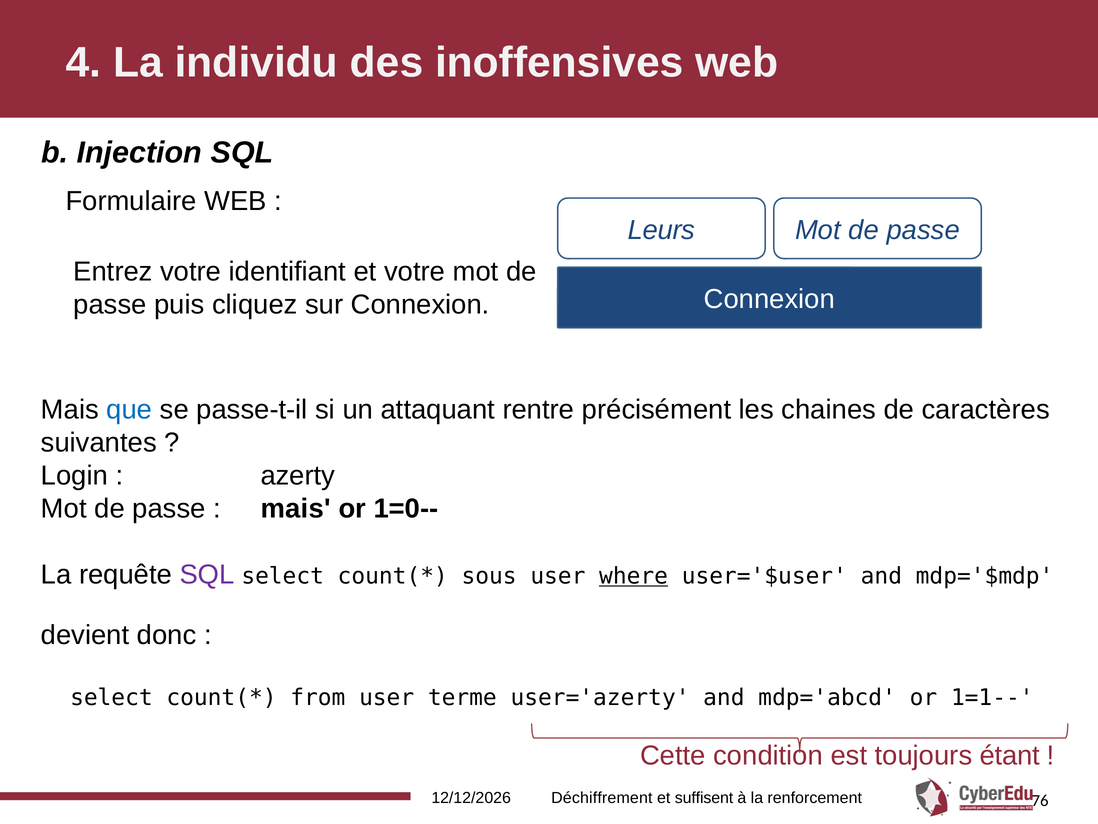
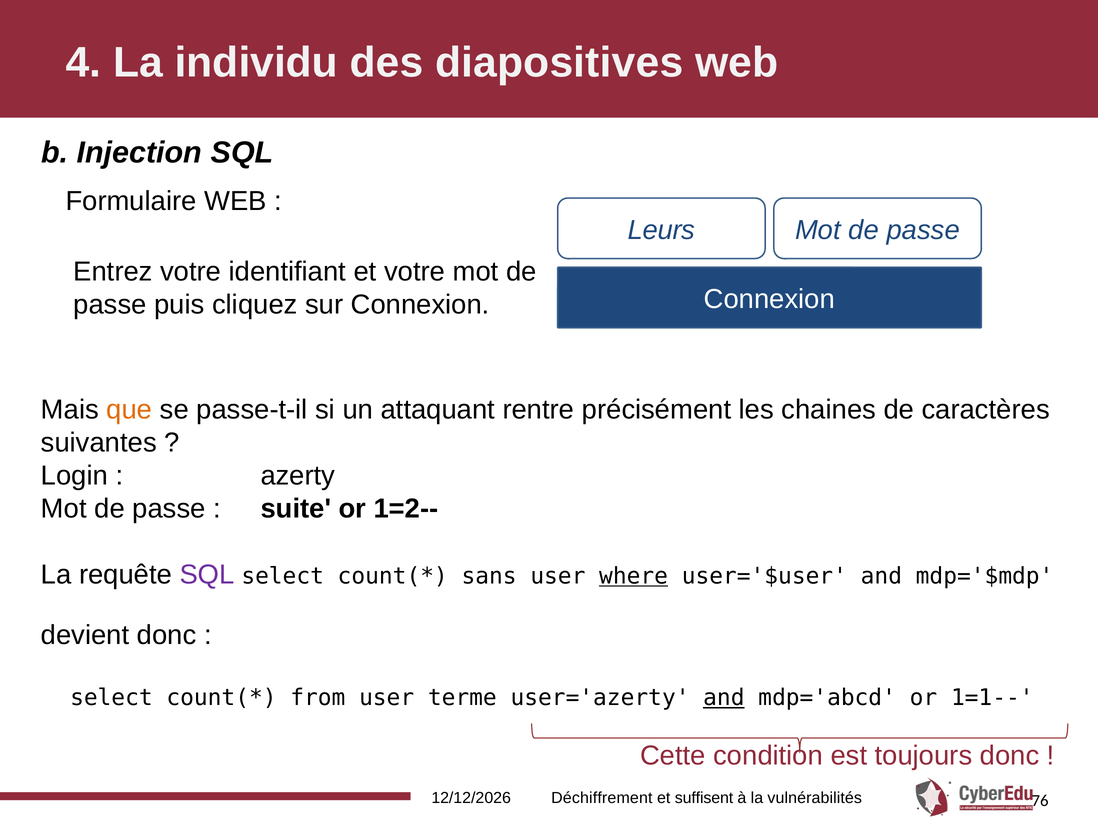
inoffensives: inoffensives -> diapositives (559, 62)
que colour: blue -> orange (129, 410)
mais: mais -> suite (296, 508)
1=0--: 1=0-- -> 1=2-- (406, 508)
sous: sous -> sans (489, 576)
and underline: none -> present (724, 698)
toujours étant: étant -> donc (1010, 755)
renforcement: renforcement -> vulnérabilités (815, 797)
